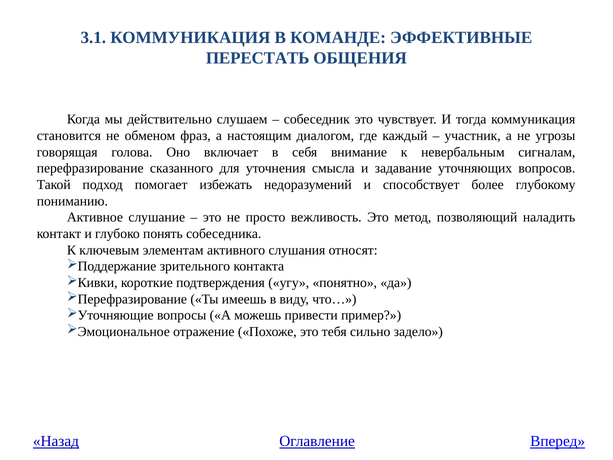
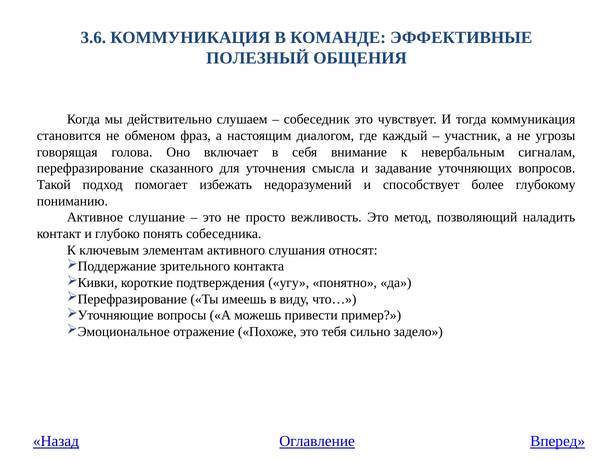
3.1: 3.1 -> 3.6 (93, 37)
ПЕРЕСТАТЬ: ПЕРЕСТАТЬ -> ПОЛЕЗНЫЙ (258, 58)
